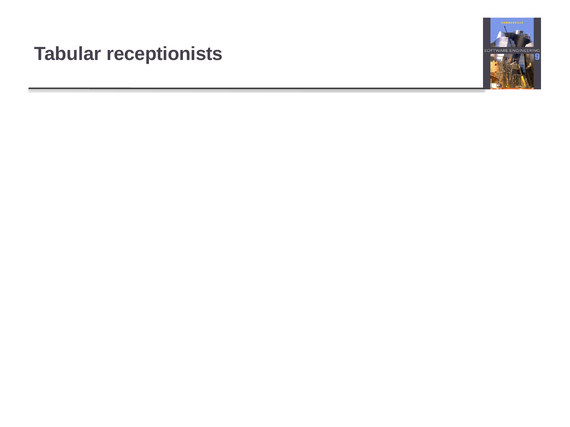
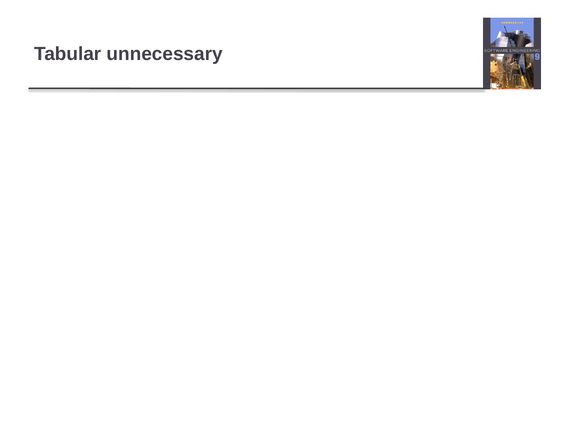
receptionists: receptionists -> unnecessary (165, 54)
